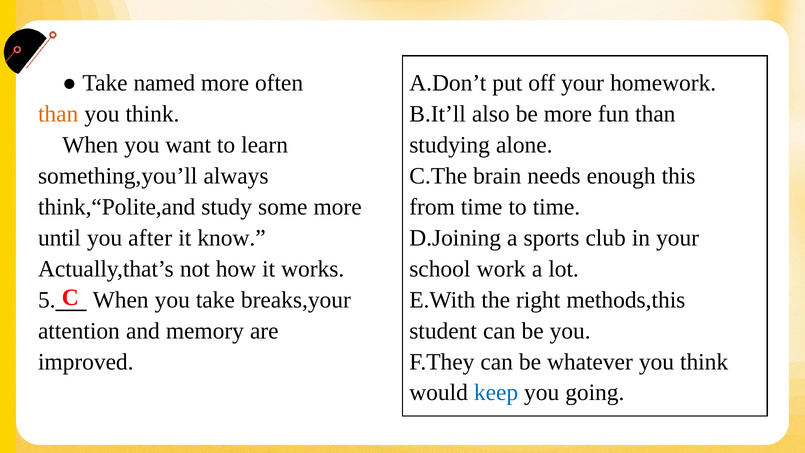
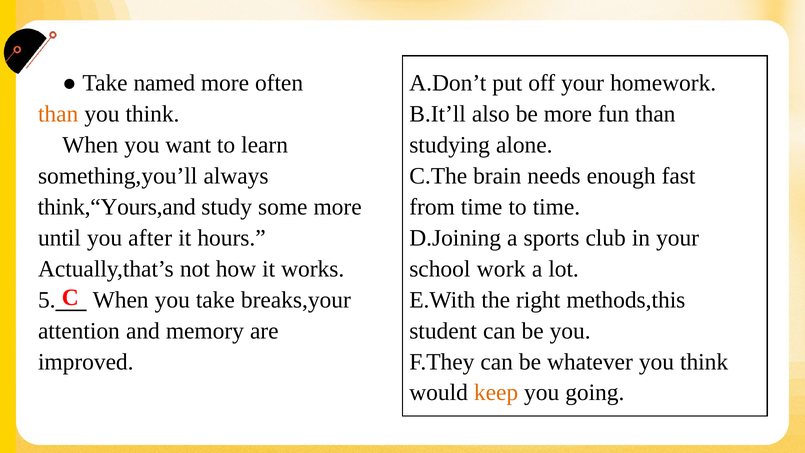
this: this -> fast (679, 176)
think,“Polite,and: think,“Polite,and -> think,“Yours,and (117, 207)
know: know -> hours (232, 238)
keep colour: blue -> orange (496, 392)
